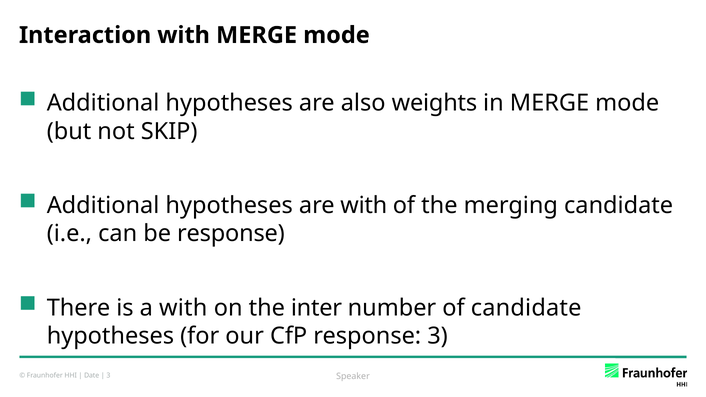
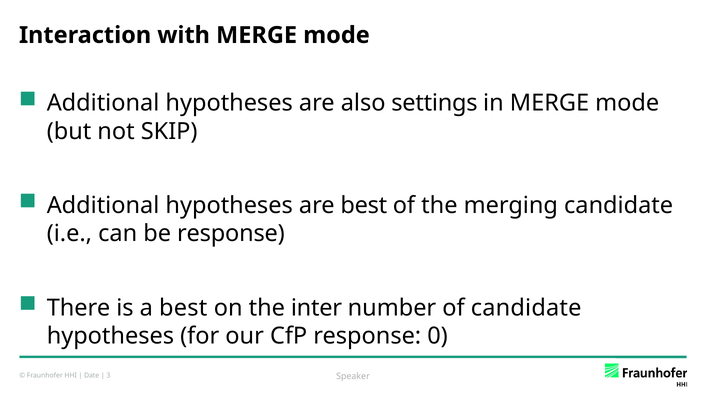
weights: weights -> settings (434, 103)
are with: with -> best (364, 206)
a with: with -> best (183, 308)
response 3: 3 -> 0 (438, 336)
